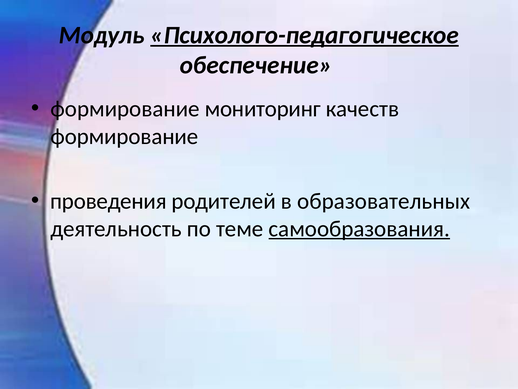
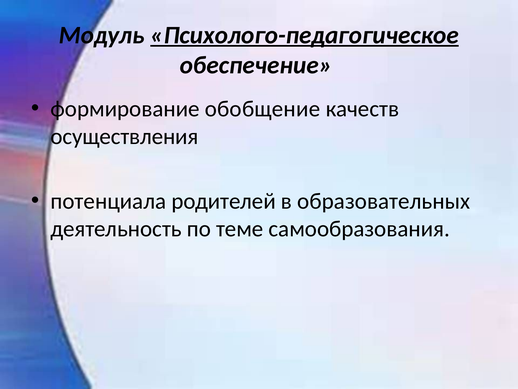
мониторинг: мониторинг -> обобщение (263, 109)
формирование: формирование -> осуществления (124, 136)
проведения: проведения -> потенциала (108, 201)
самообразования underline: present -> none (359, 229)
